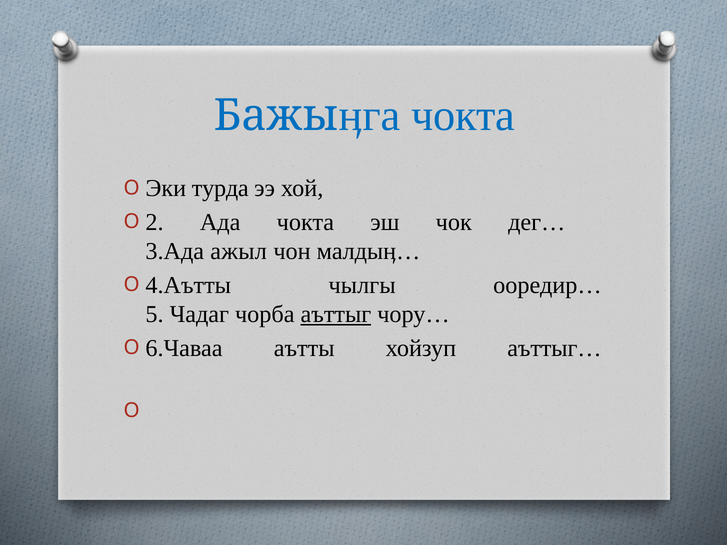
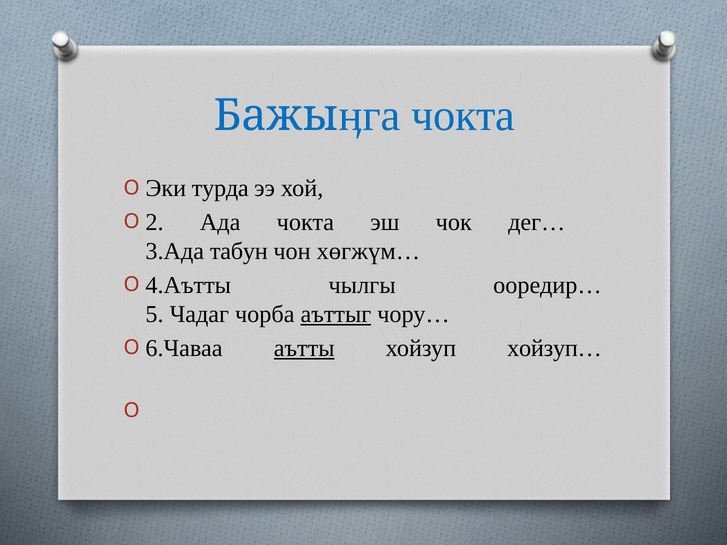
ажыл: ажыл -> табун (239, 251)
малдыӊ…: малдыӊ… -> хөгжүм… (368, 251)
аътты underline: none -> present (304, 348)
аъттыг…: аъттыг… -> хойзуп… (555, 348)
